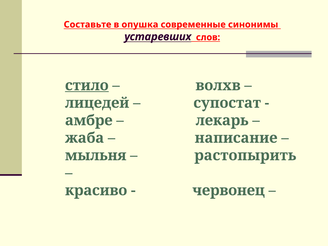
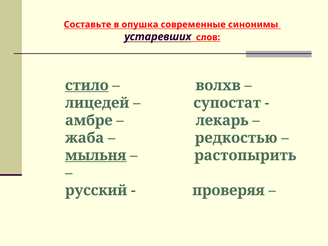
написание: написание -> редкостью (236, 138)
мыльня underline: none -> present (96, 155)
красиво: красиво -> русский (96, 190)
червонец: червонец -> проверяя (229, 190)
